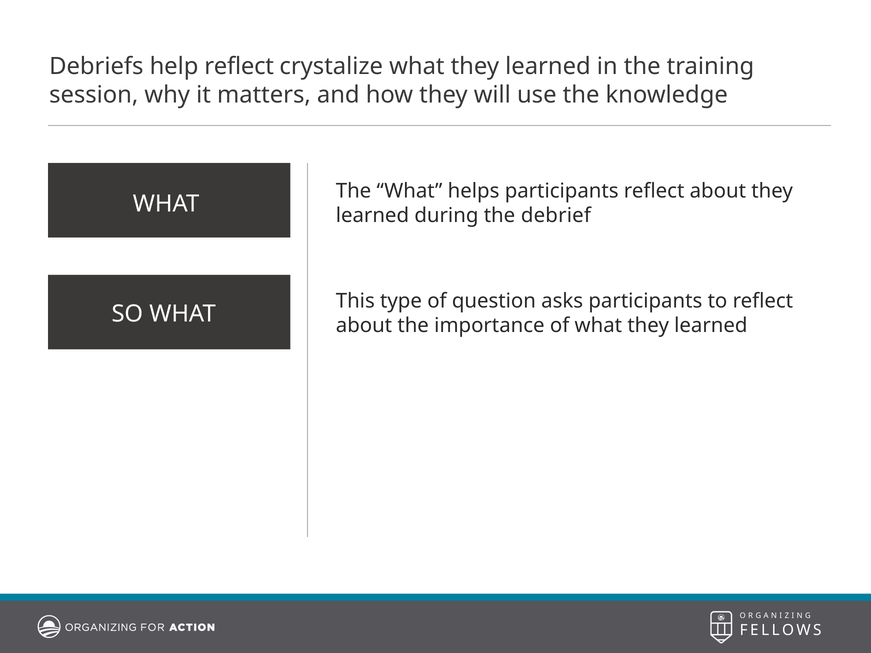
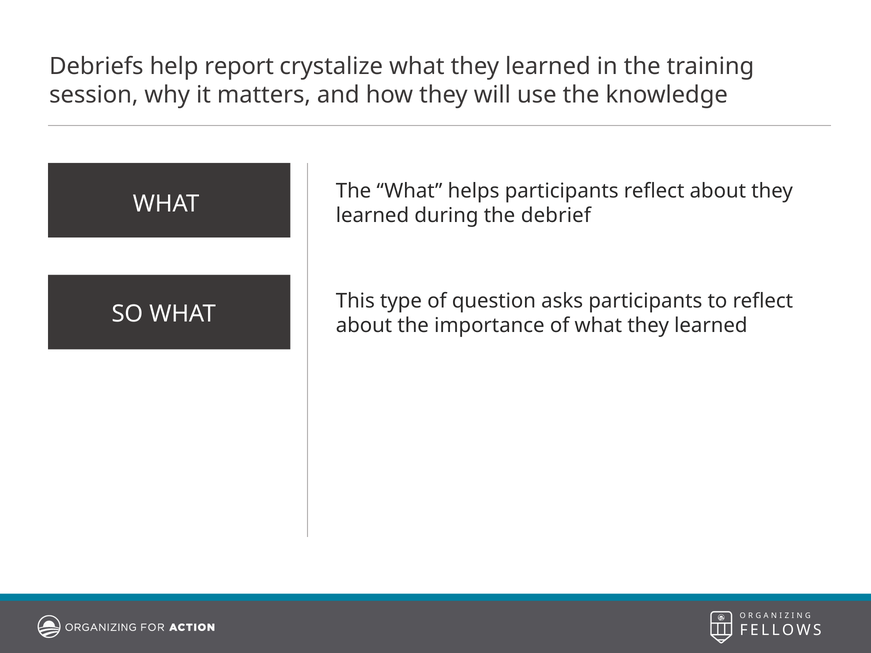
help reflect: reflect -> report (239, 66)
